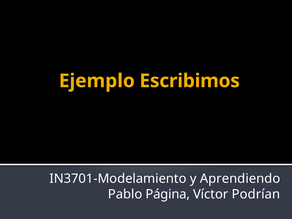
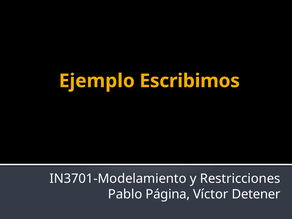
Aprendiendo: Aprendiendo -> Restricciones (240, 179)
Podrían: Podrían -> Detener (256, 194)
